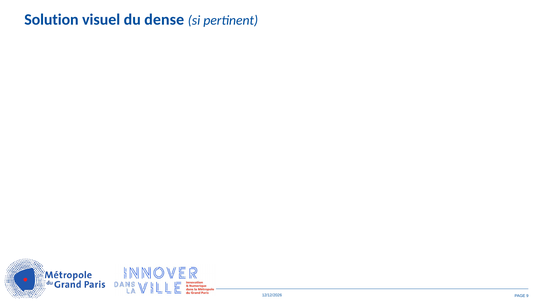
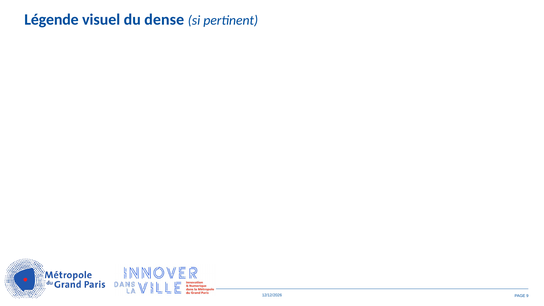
Solution: Solution -> Légende (51, 20)
